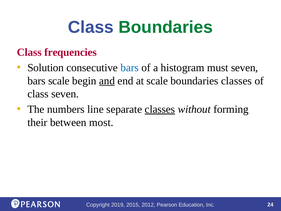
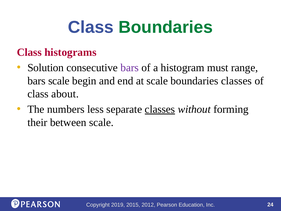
frequencies: frequencies -> histograms (70, 52)
bars colour: blue -> purple (130, 68)
must seven: seven -> range (245, 68)
and underline: present -> none (107, 81)
class seven: seven -> about (65, 94)
line: line -> less (95, 109)
between most: most -> scale (101, 122)
